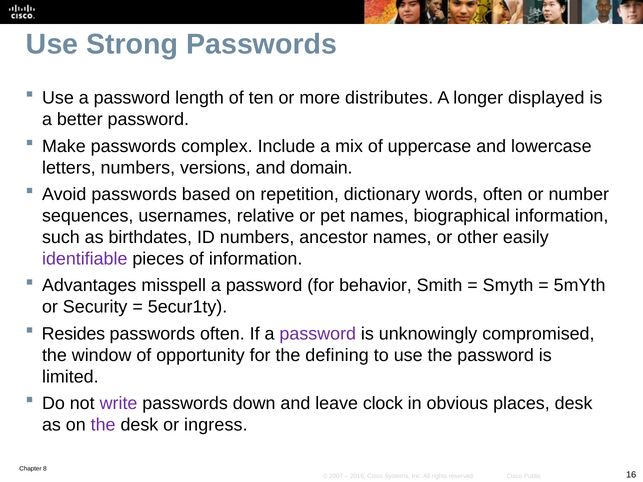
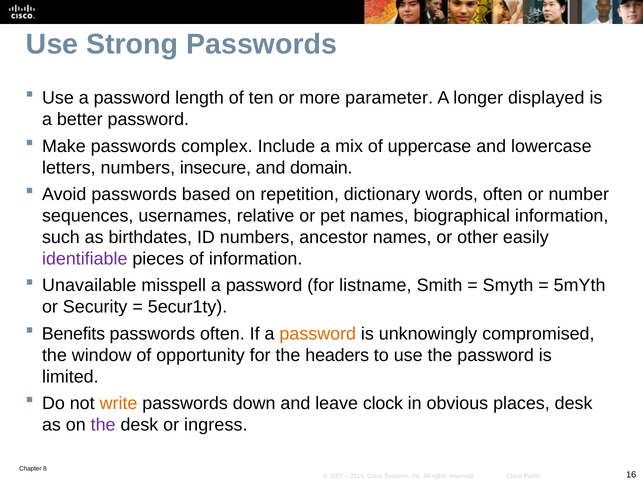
distributes: distributes -> parameter (389, 98)
versions: versions -> insecure (215, 168)
Advantages: Advantages -> Unavailable (89, 286)
behavior: behavior -> listname (375, 286)
Resides: Resides -> Benefits (73, 334)
password colour: purple -> orange (318, 334)
defining: defining -> headers (337, 355)
write colour: purple -> orange (119, 404)
